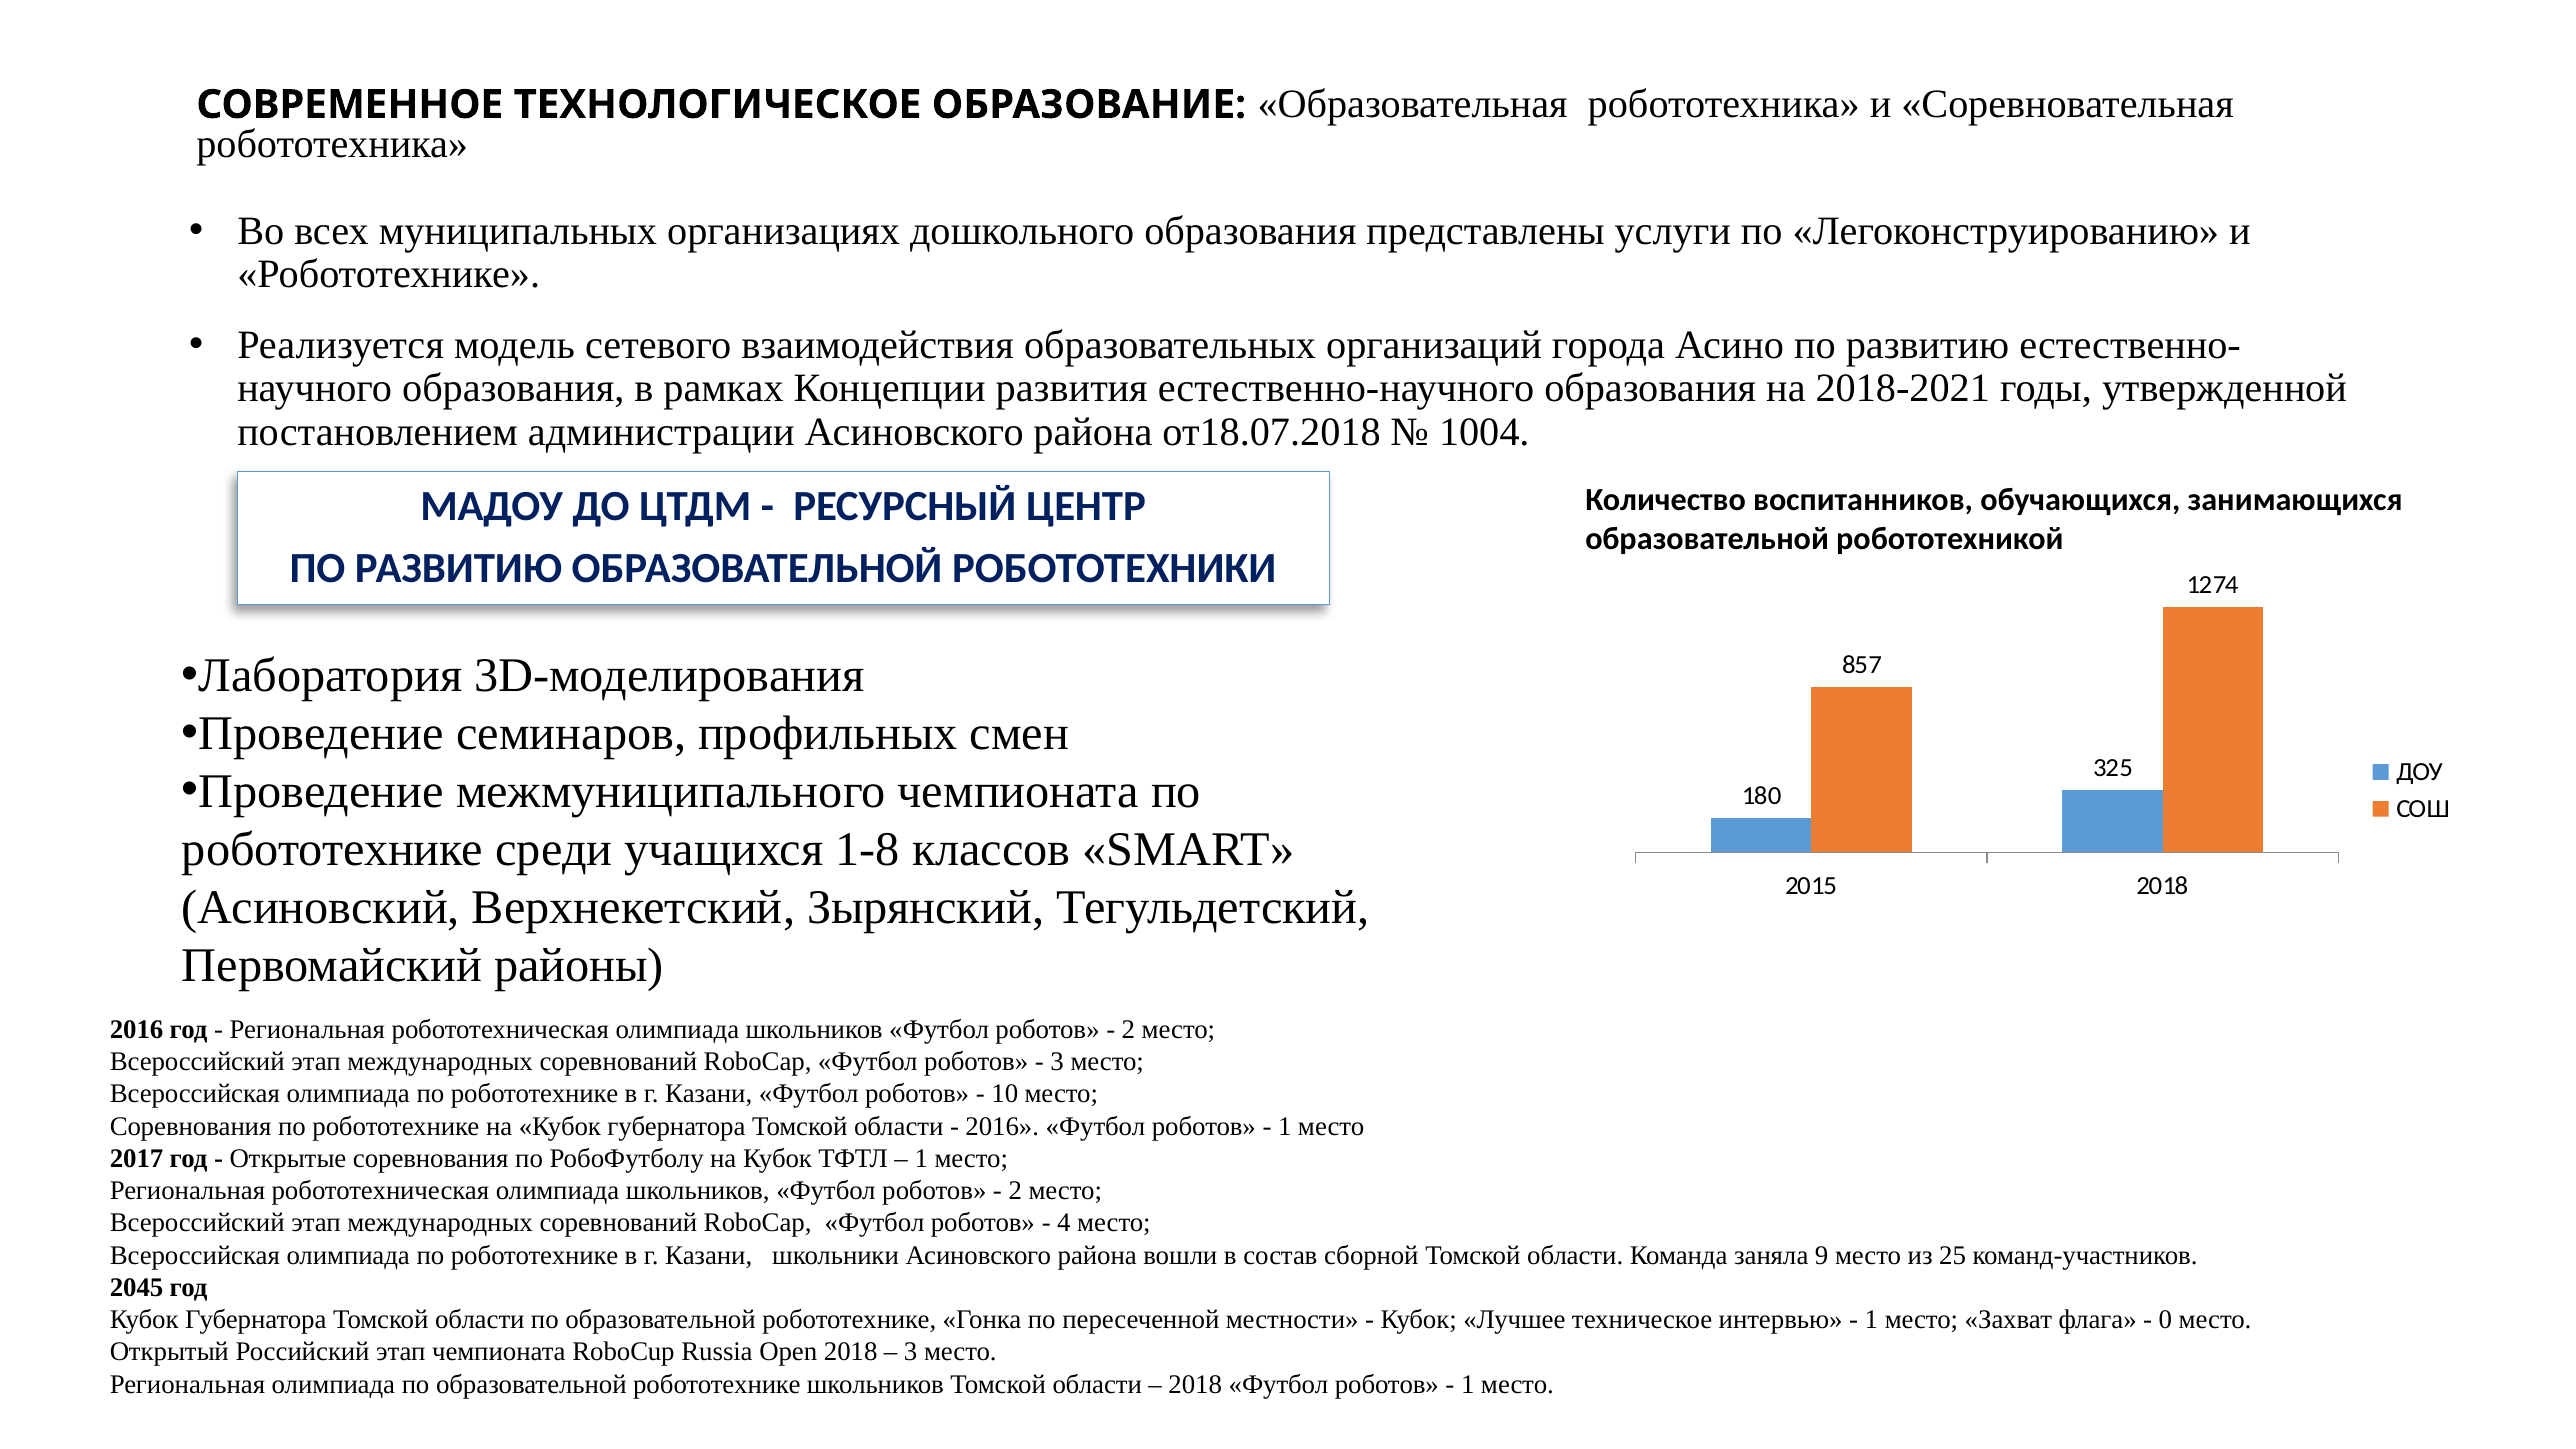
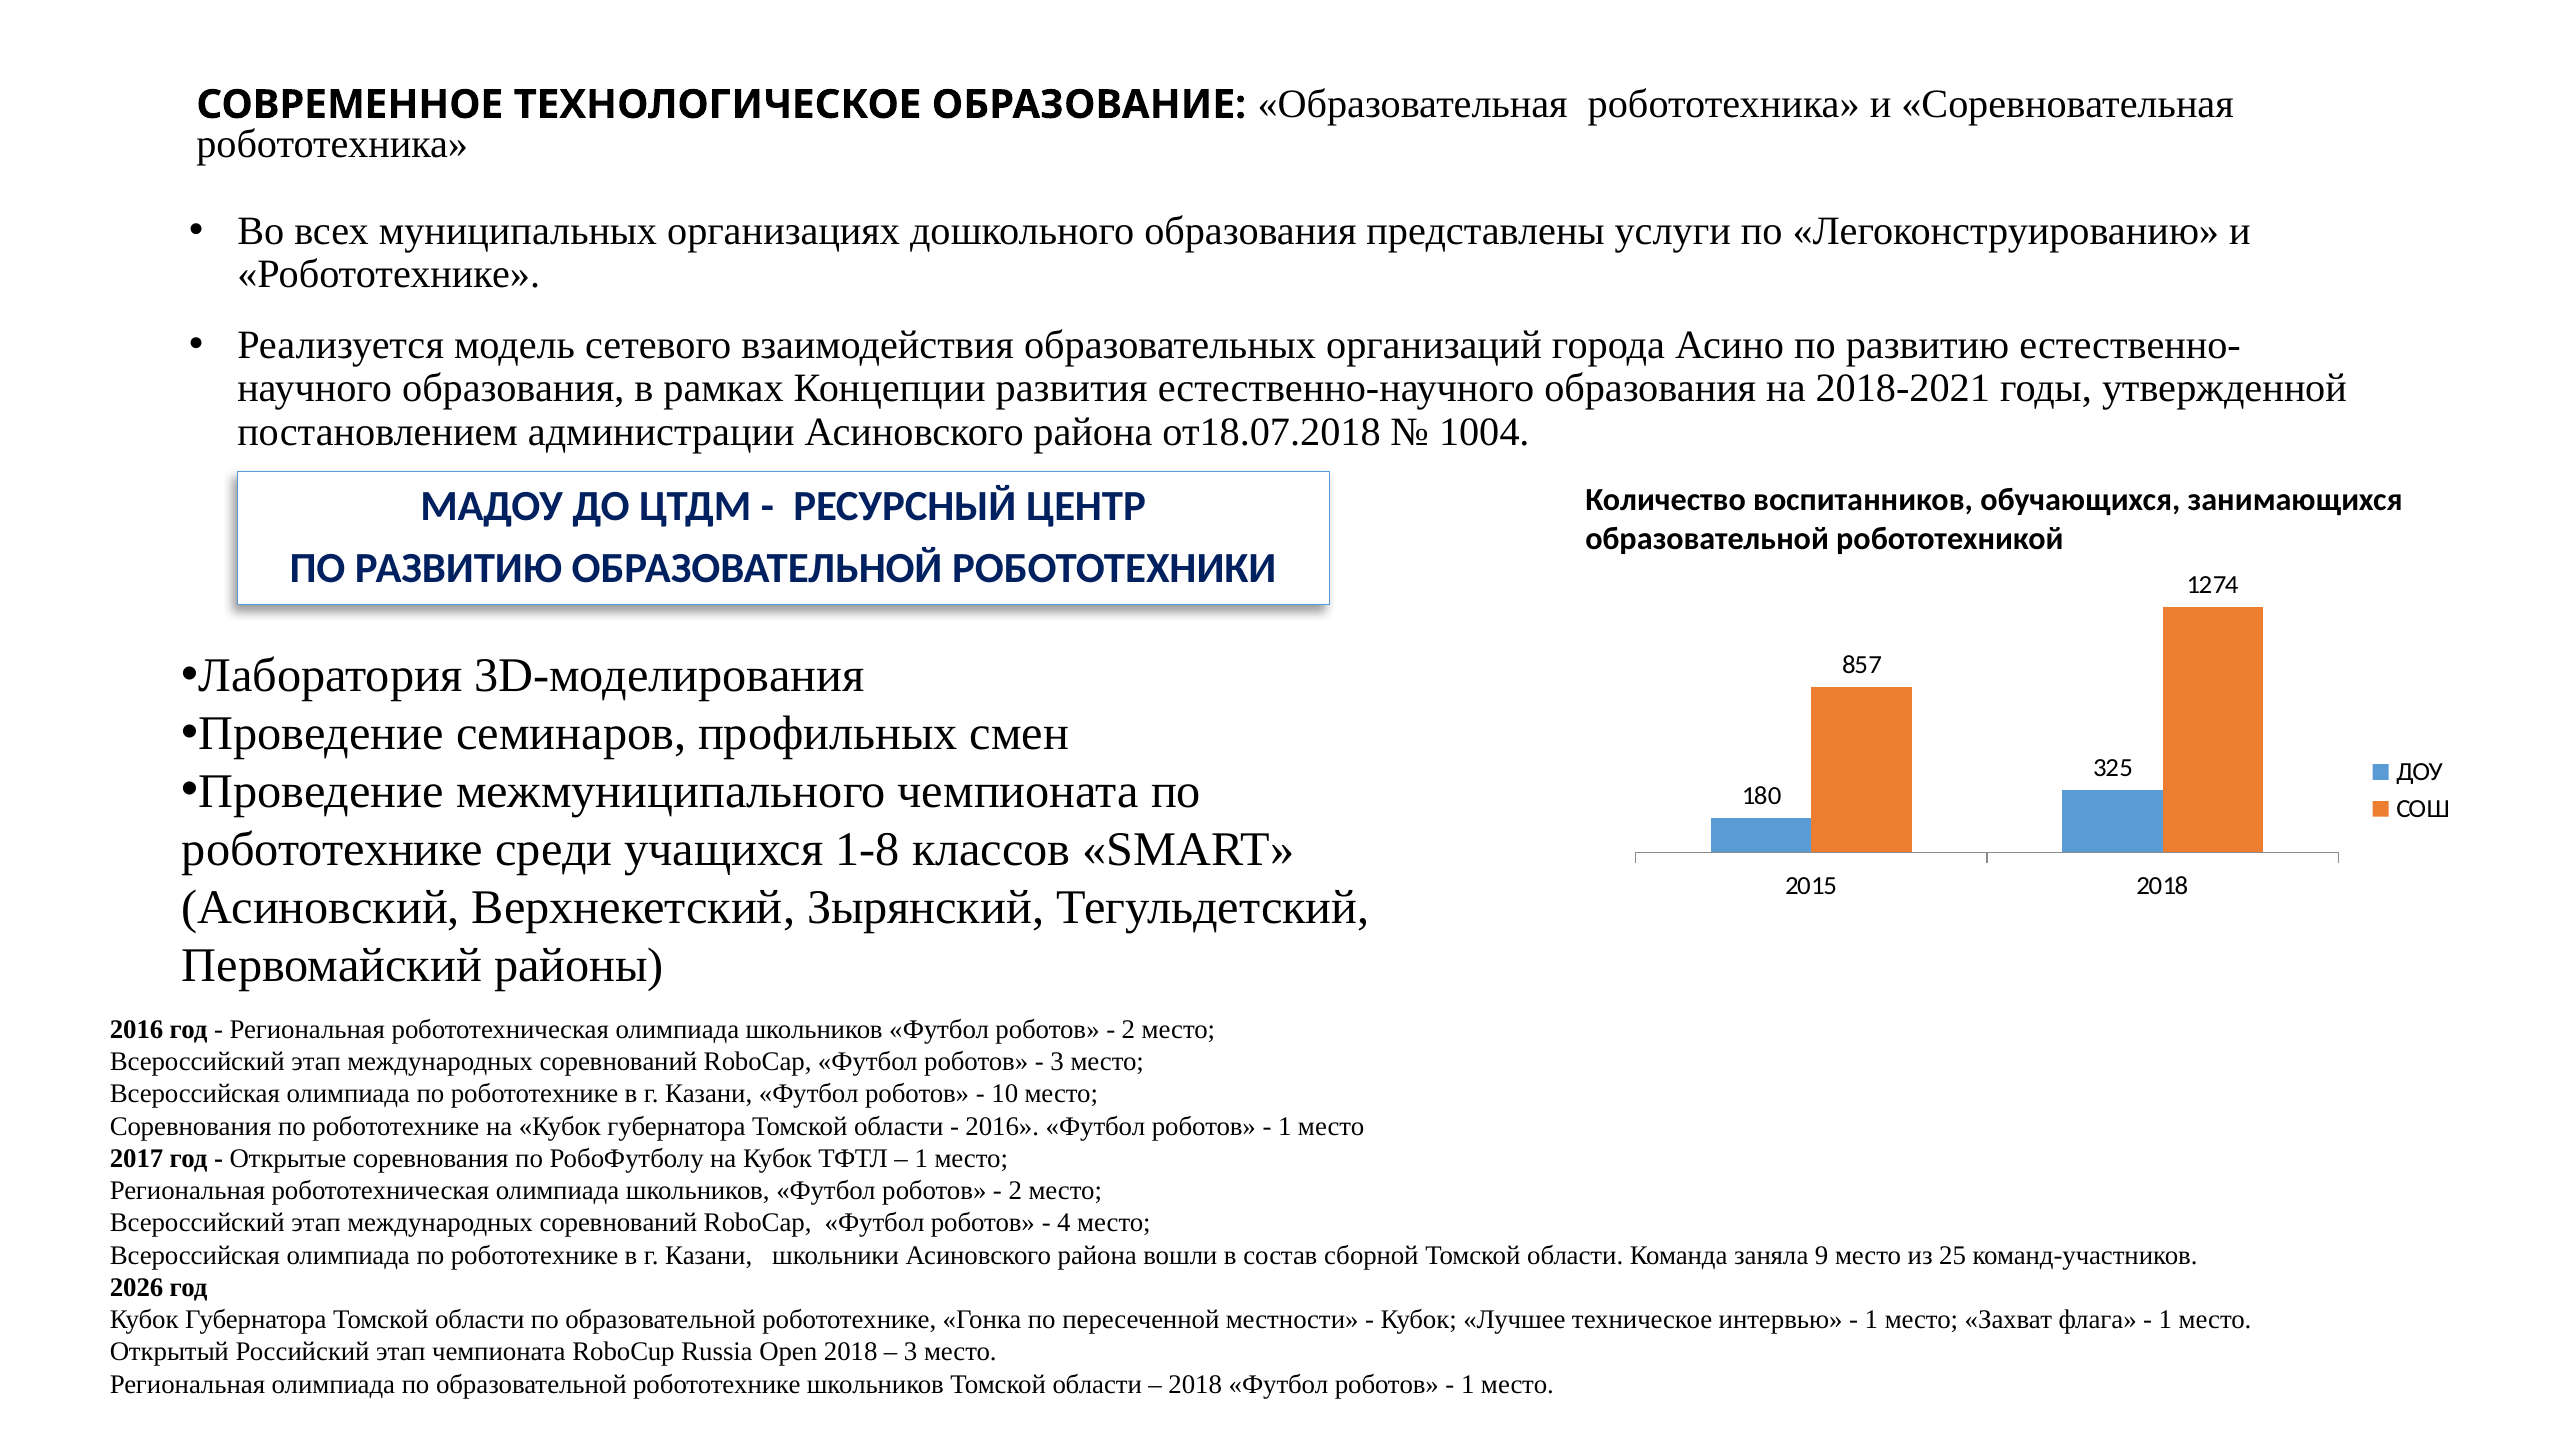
2045: 2045 -> 2026 (137, 1287)
0: 0 -> 1 (2165, 1320)
